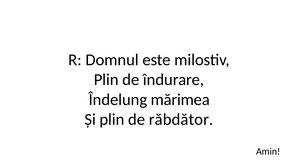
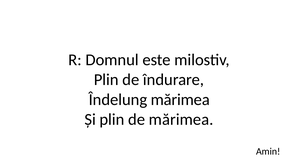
de răbdător: răbdător -> mărimea (181, 119)
